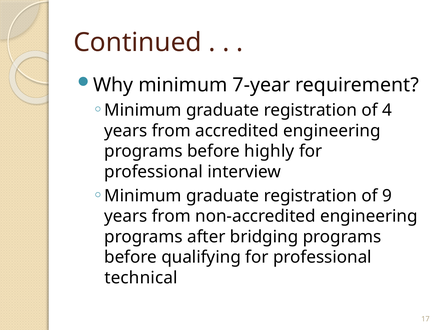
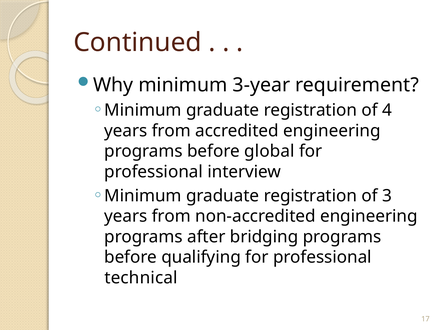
7-year: 7-year -> 3-year (261, 85)
highly: highly -> global (269, 151)
9: 9 -> 3 (387, 196)
